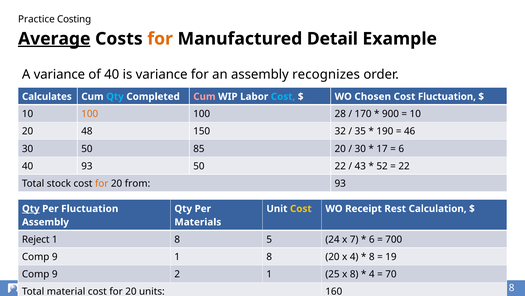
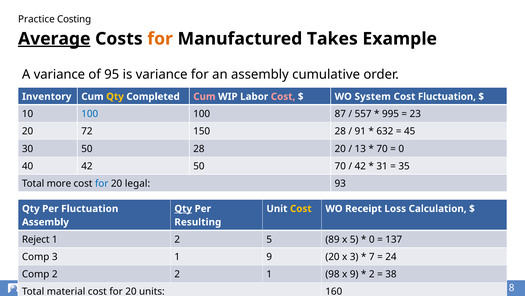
Detail: Detail -> Takes (332, 39)
of 40: 40 -> 95 (112, 74)
recognizes: recognizes -> cumulative (326, 74)
Calculates: Calculates -> Inventory (47, 96)
Qty colour: light blue -> yellow (115, 96)
Cost colour: light blue -> pink (283, 96)
Chosen: Chosen -> System (373, 96)
100 colour: orange -> blue (90, 114)
28: 28 -> 87 (340, 114)
170: 170 -> 557 (363, 114)
900: 900 -> 995 (390, 114)
10: 10 -> 23 (415, 114)
48: 48 -> 72 (87, 131)
150 32: 32 -> 28 (340, 131)
35: 35 -> 91 (360, 131)
190: 190 -> 632 (385, 131)
46: 46 -> 45 (410, 131)
50 85: 85 -> 28 (199, 148)
30: 30 -> 13 (360, 148)
17: 17 -> 70 (382, 148)
6: 6 -> 0 (401, 148)
40 93: 93 -> 42 (87, 166)
50 22: 22 -> 70 (340, 166)
43: 43 -> 42 (360, 166)
52: 52 -> 31 (382, 166)
22: 22 -> 35 (404, 166)
stock: stock -> more (59, 183)
for colour: orange -> blue (102, 183)
from: from -> legal (138, 183)
Qty underline: present -> none (31, 208)
Qty underline: none -> present (183, 208)
Rest: Rest -> Loss (395, 208)
Materials: Materials -> Resulting (198, 222)
8: 8 -> 2 (177, 239)
24: 24 -> 89 (332, 239)
x 7: 7 -> 5 (354, 239)
6: 6 -> 0 (372, 239)
700: 700 -> 137 (394, 239)
9: 9 -> 3 (55, 256)
8: 8 -> 9 (269, 256)
x 4: 4 -> 3 (354, 256)
8: 8 -> 7 (372, 256)
19: 19 -> 24 (391, 256)
9: 9 -> 2 (55, 274)
25: 25 -> 98 (332, 274)
x 8: 8 -> 9 (354, 274)
4: 4 -> 2 (372, 274)
70: 70 -> 38 (391, 274)
